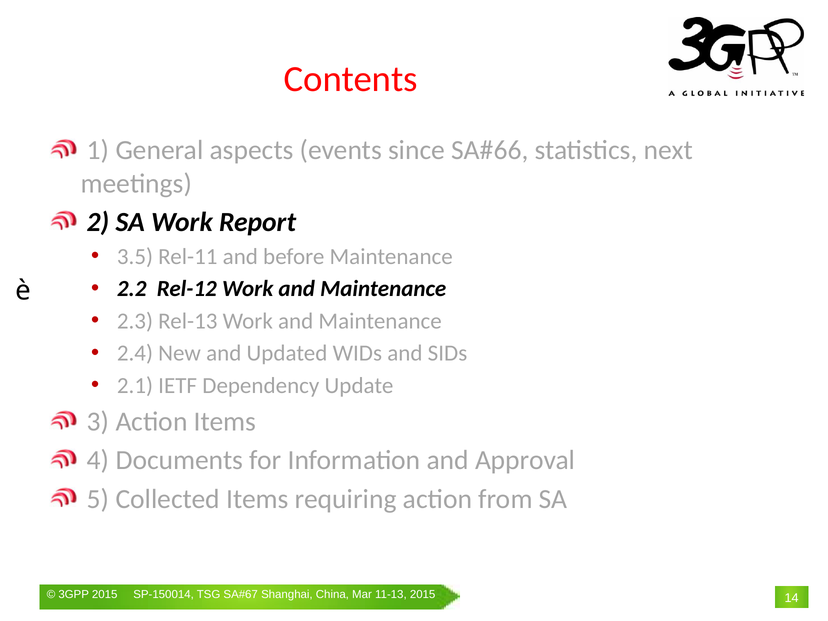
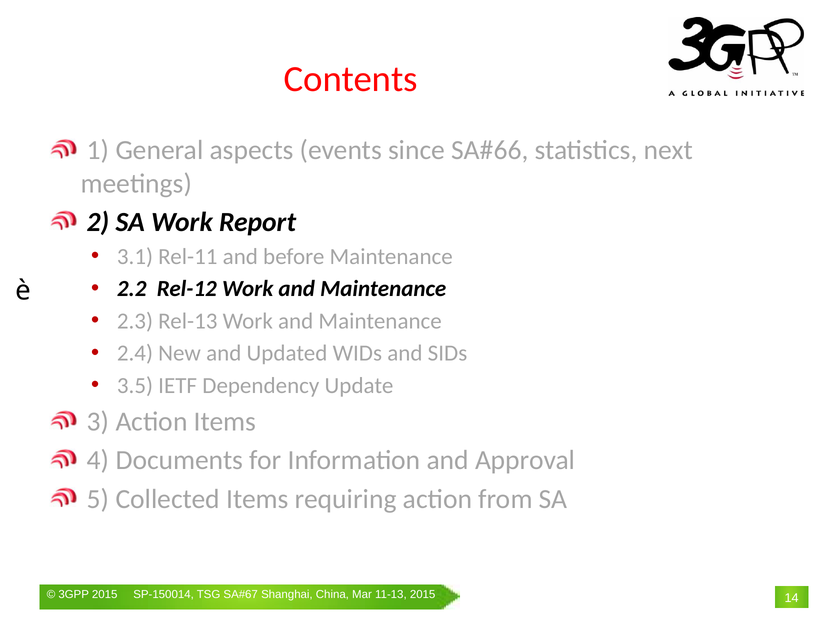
3.5: 3.5 -> 3.1 (135, 257)
2.1: 2.1 -> 3.5 (135, 386)
